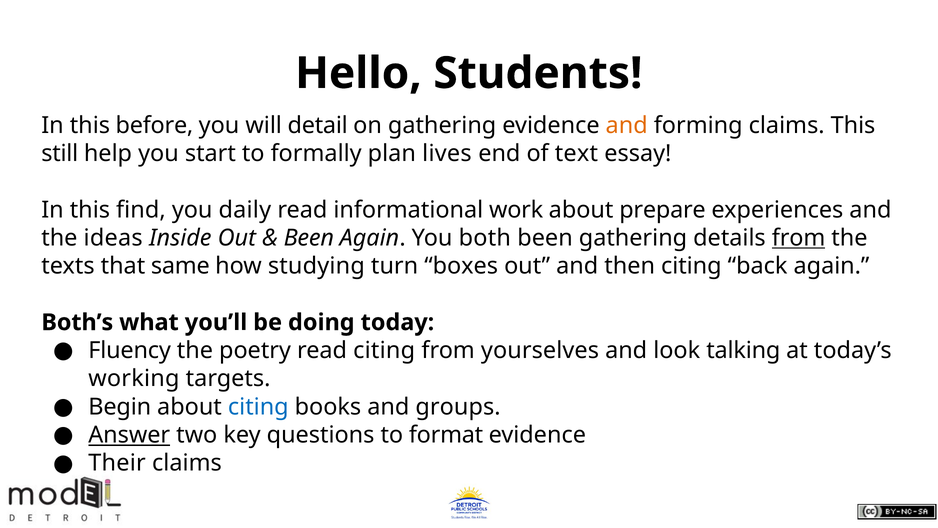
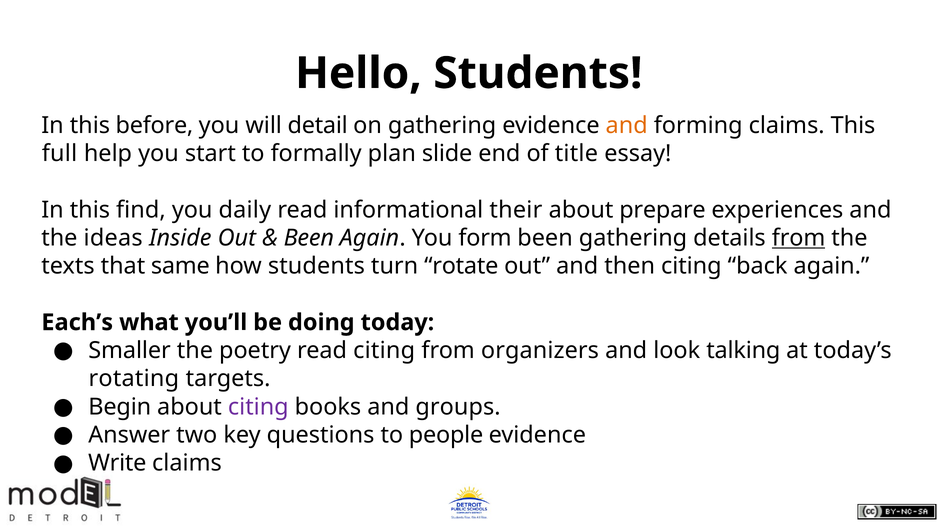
still: still -> full (59, 153)
lives: lives -> slide (447, 153)
text: text -> title (576, 153)
work: work -> their (516, 210)
both: both -> form (485, 238)
how studying: studying -> students (316, 266)
boxes: boxes -> rotate (461, 266)
Both’s: Both’s -> Each’s (77, 322)
Fluency: Fluency -> Smaller (130, 350)
yourselves: yourselves -> organizers (540, 350)
working: working -> rotating (134, 378)
citing colour: blue -> purple (258, 407)
Answer underline: present -> none (129, 435)
format: format -> people (446, 435)
Their: Their -> Write (117, 463)
